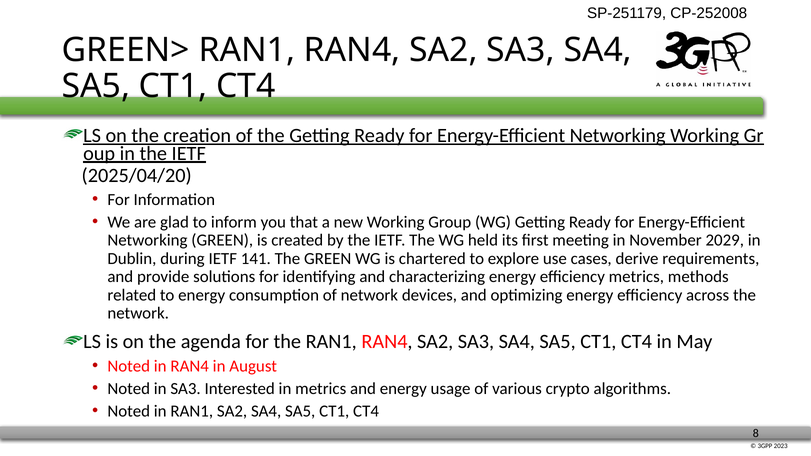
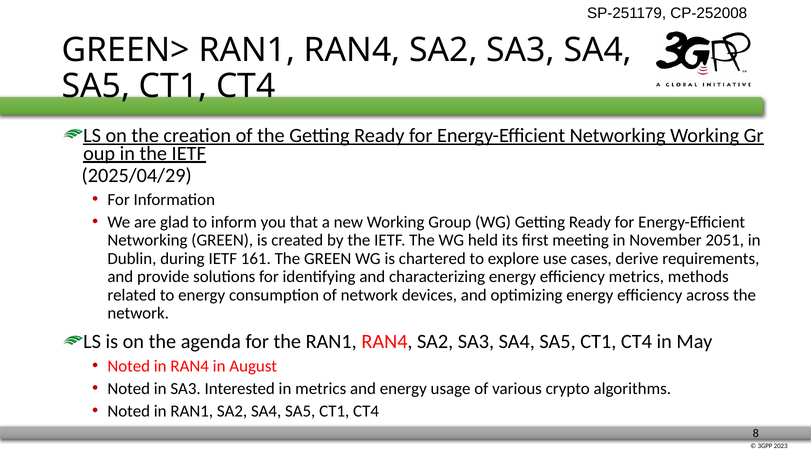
2025/04/20: 2025/04/20 -> 2025/04/29 (137, 175)
2029: 2029 -> 2051 (725, 240)
141: 141 -> 161 (256, 259)
